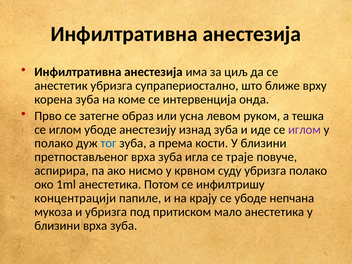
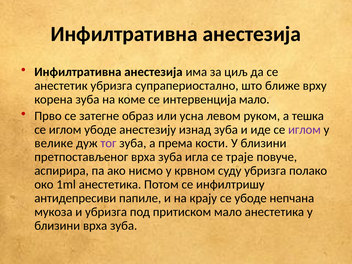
интервенција онда: онда -> мало (254, 99)
полако: полако -> велике (54, 143)
тог colour: blue -> purple (108, 143)
концентрацији: концентрацији -> антидепресиви (75, 198)
